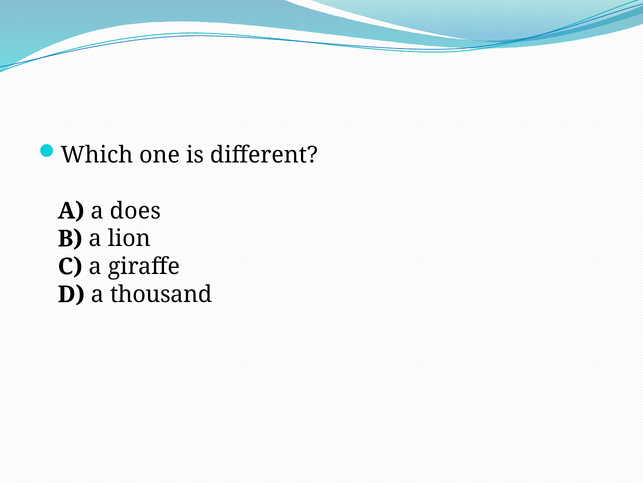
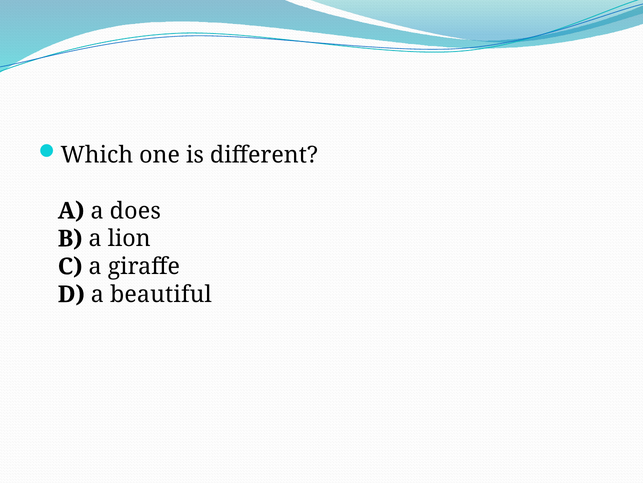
thousand: thousand -> beautiful (161, 294)
